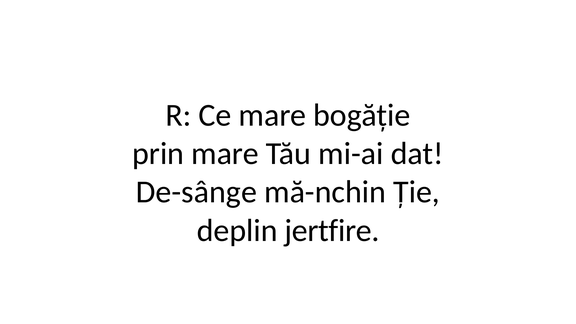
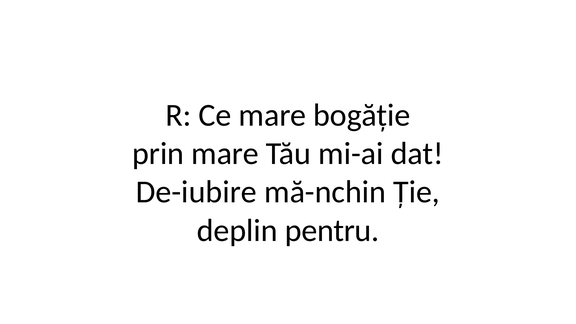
De-sânge: De-sânge -> De-iubire (196, 192)
jertfire: jertfire -> pentru (332, 230)
